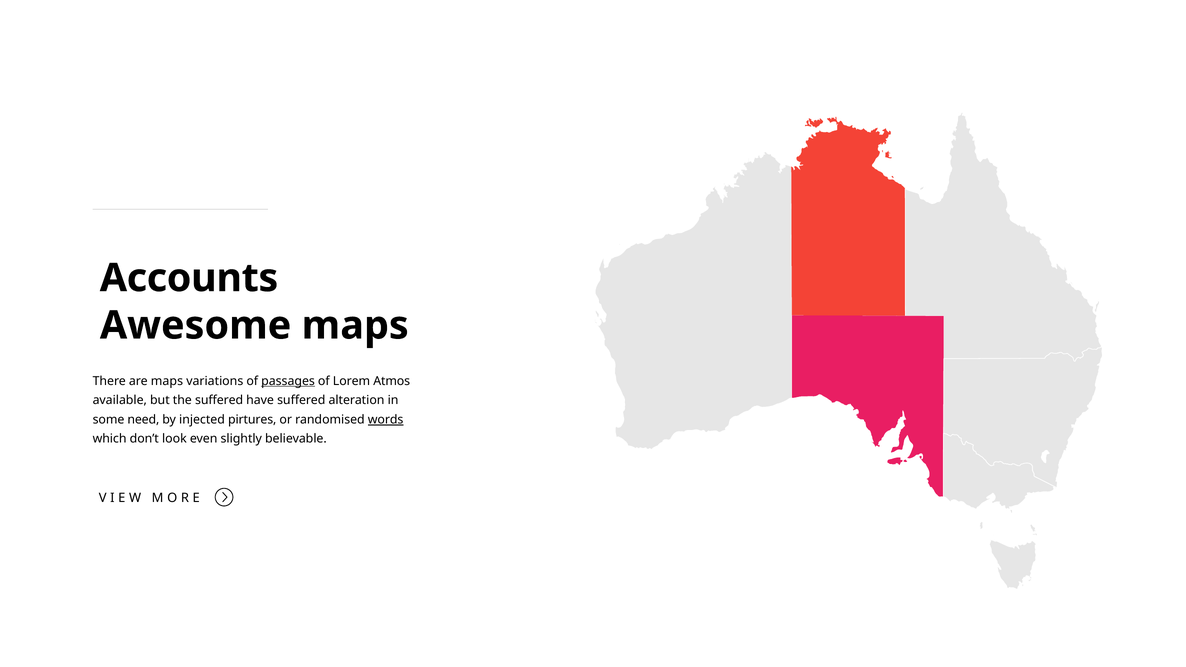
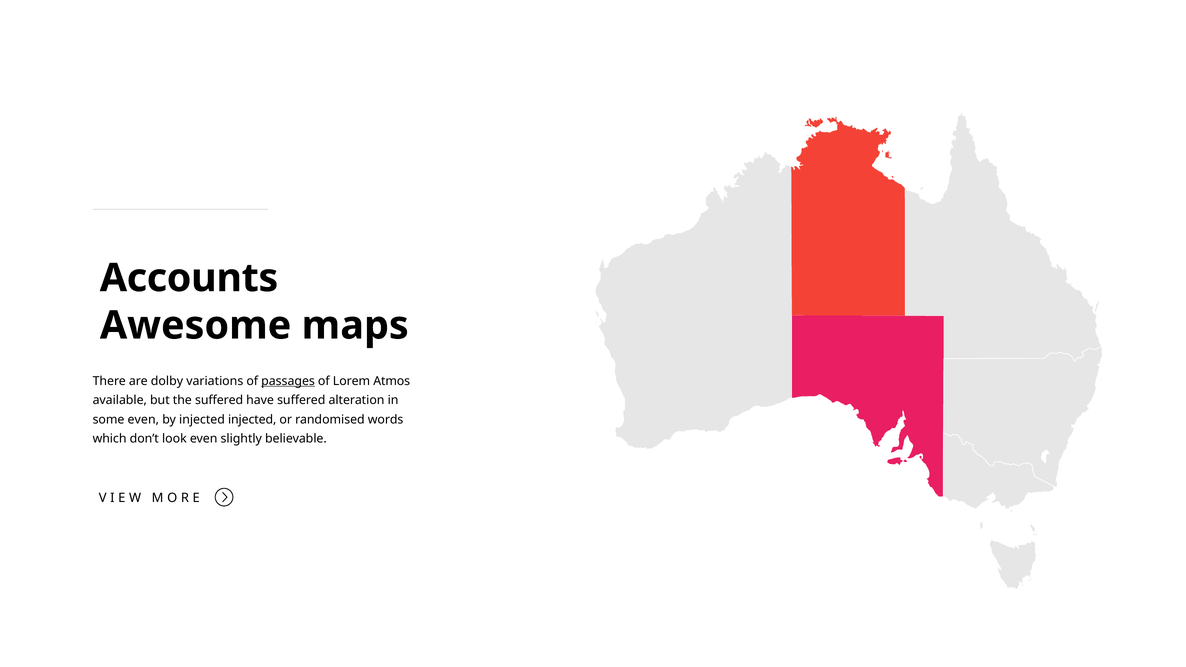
are maps: maps -> dolby (167, 381)
some need: need -> even (143, 420)
injected pirtures: pirtures -> injected (252, 420)
words underline: present -> none (386, 420)
